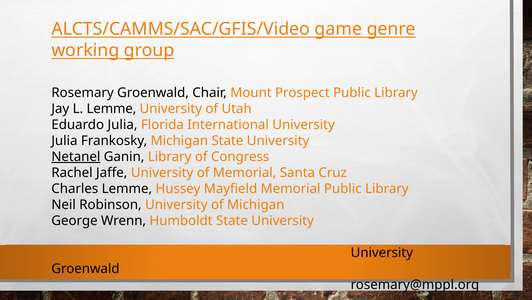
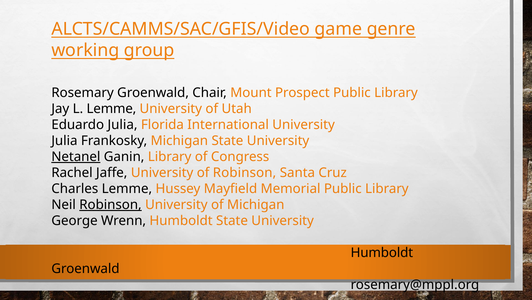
of Memorial: Memorial -> Robinson (245, 172)
Robinson underline: none -> present (110, 204)
University: University -> Humboldt (382, 252)
